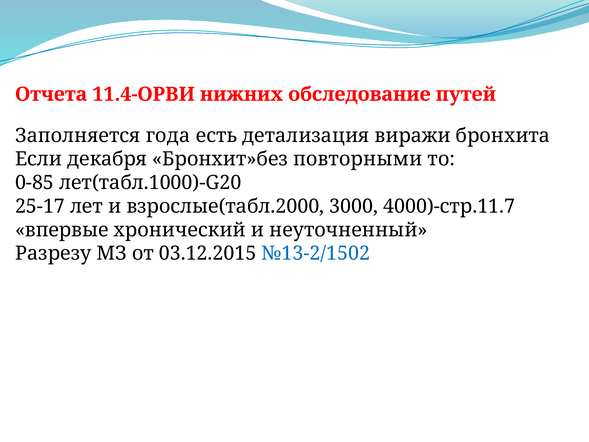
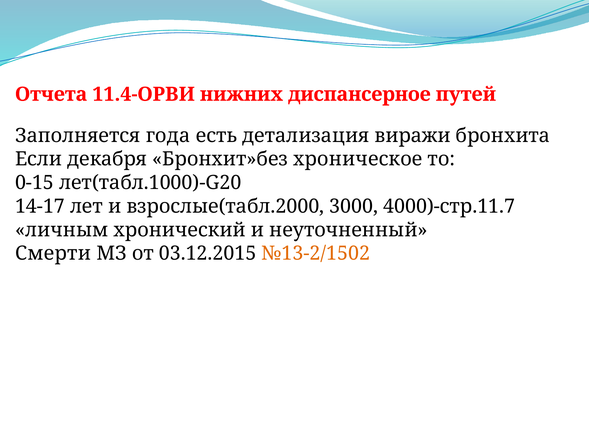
обследование: обследование -> диспансерное (359, 94)
повторными: повторными -> хроническое (358, 159)
0-85: 0-85 -> 0-15 (34, 183)
25-17: 25-17 -> 14-17 (40, 206)
впервые: впервые -> личным (62, 230)
Разрезу: Разрезу -> Смерти (53, 253)
№13-2/1502 colour: blue -> orange (316, 253)
